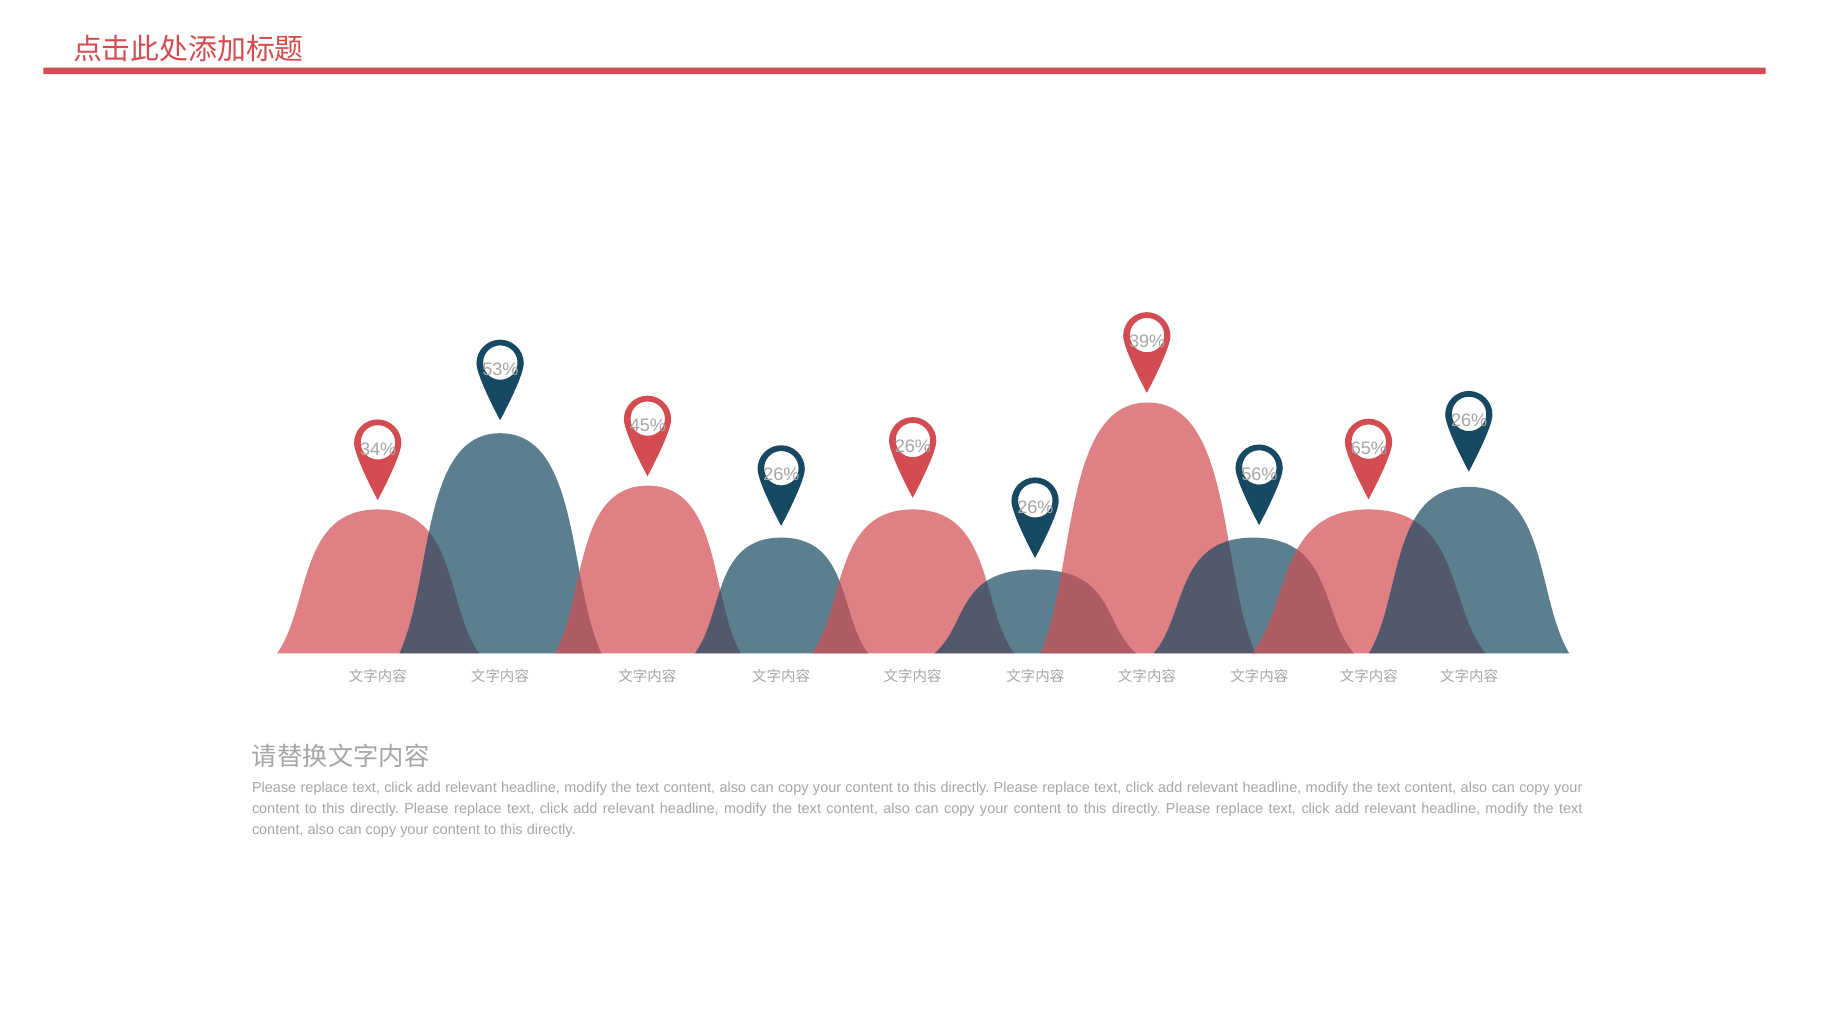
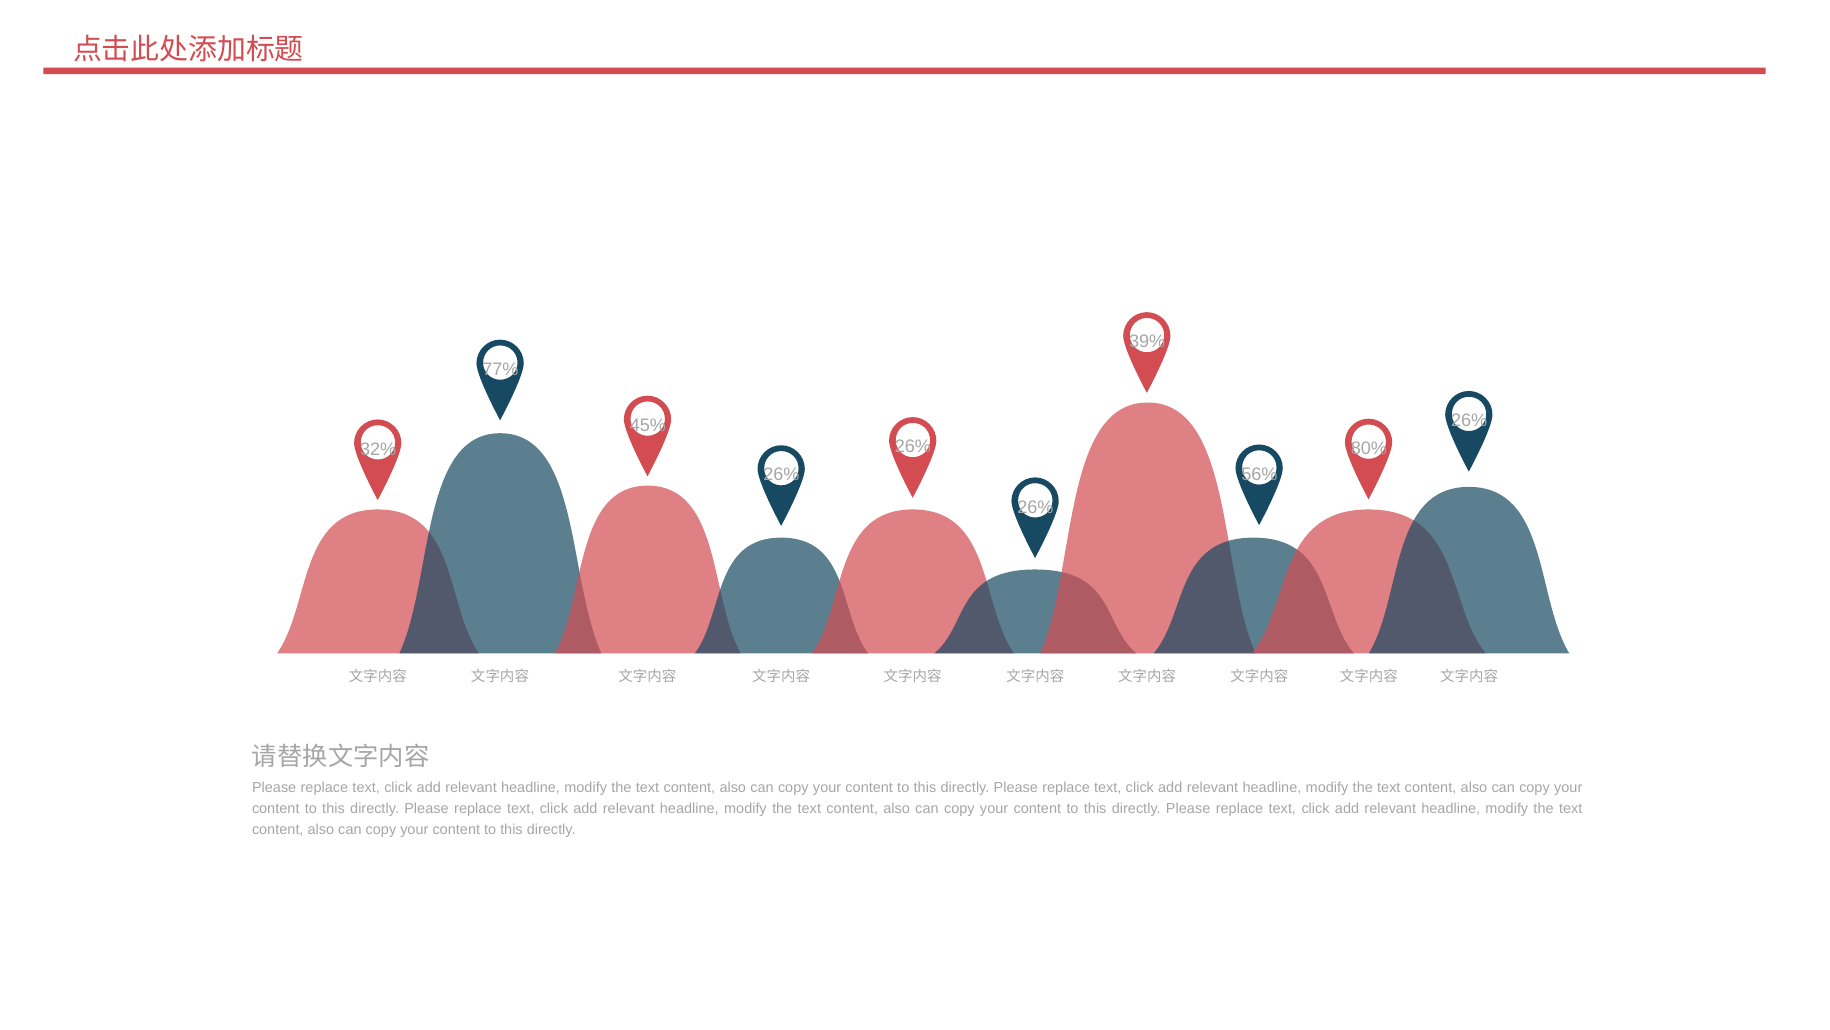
53%: 53% -> 77% (500, 369)
65%: 65% -> 80% (1369, 448)
34%: 34% -> 32% (378, 449)
